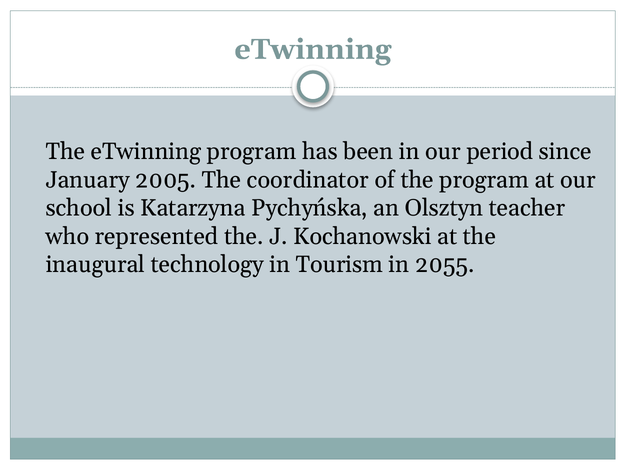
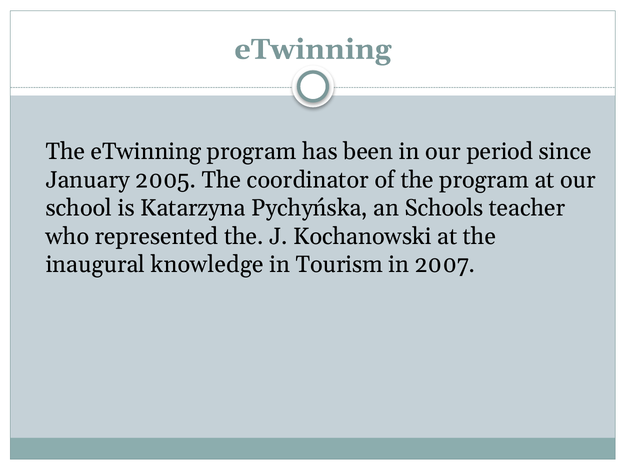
Olsztyn: Olsztyn -> Schools (444, 208)
technology: technology -> knowledge (207, 264)
2055: 2055 -> 2007 (445, 264)
